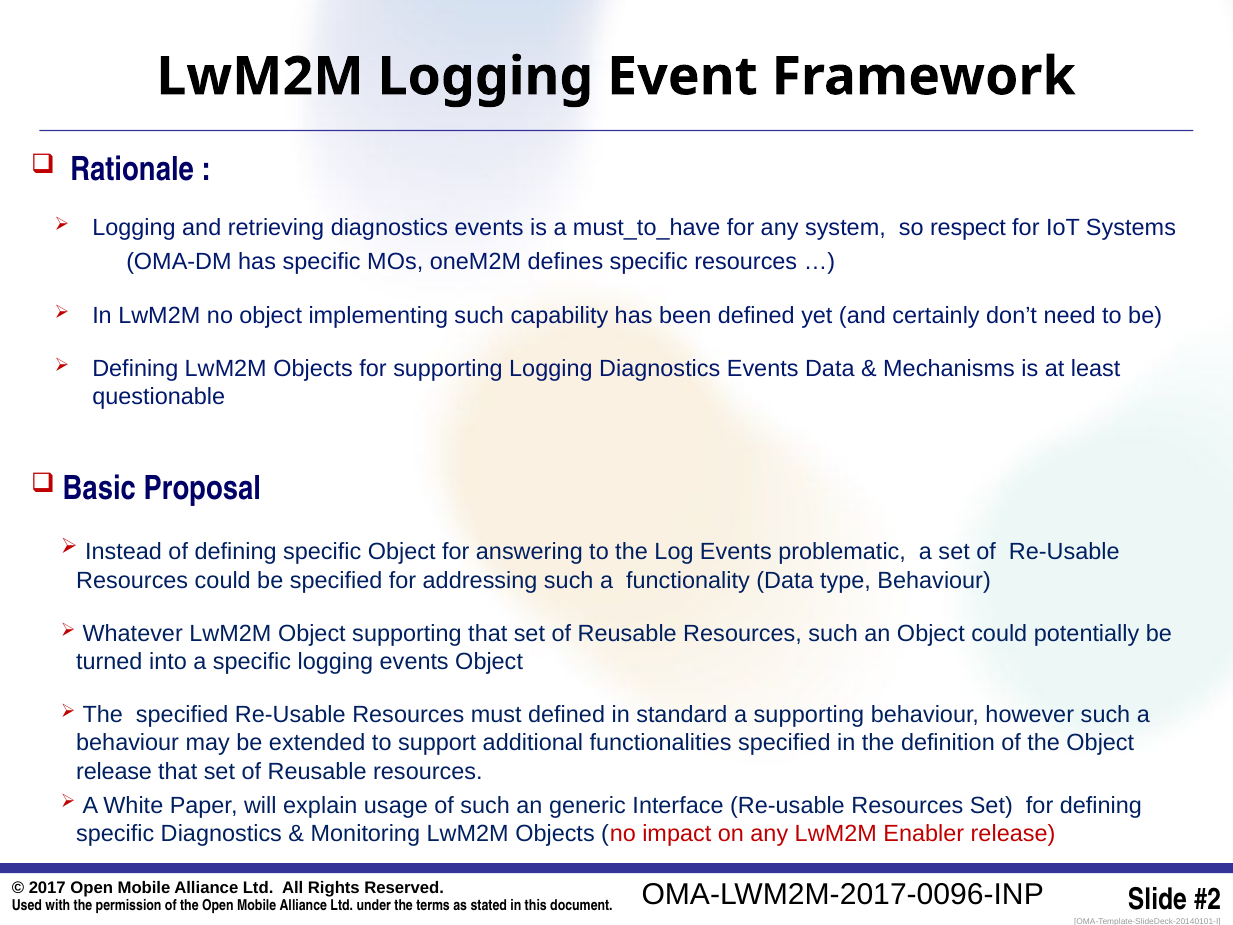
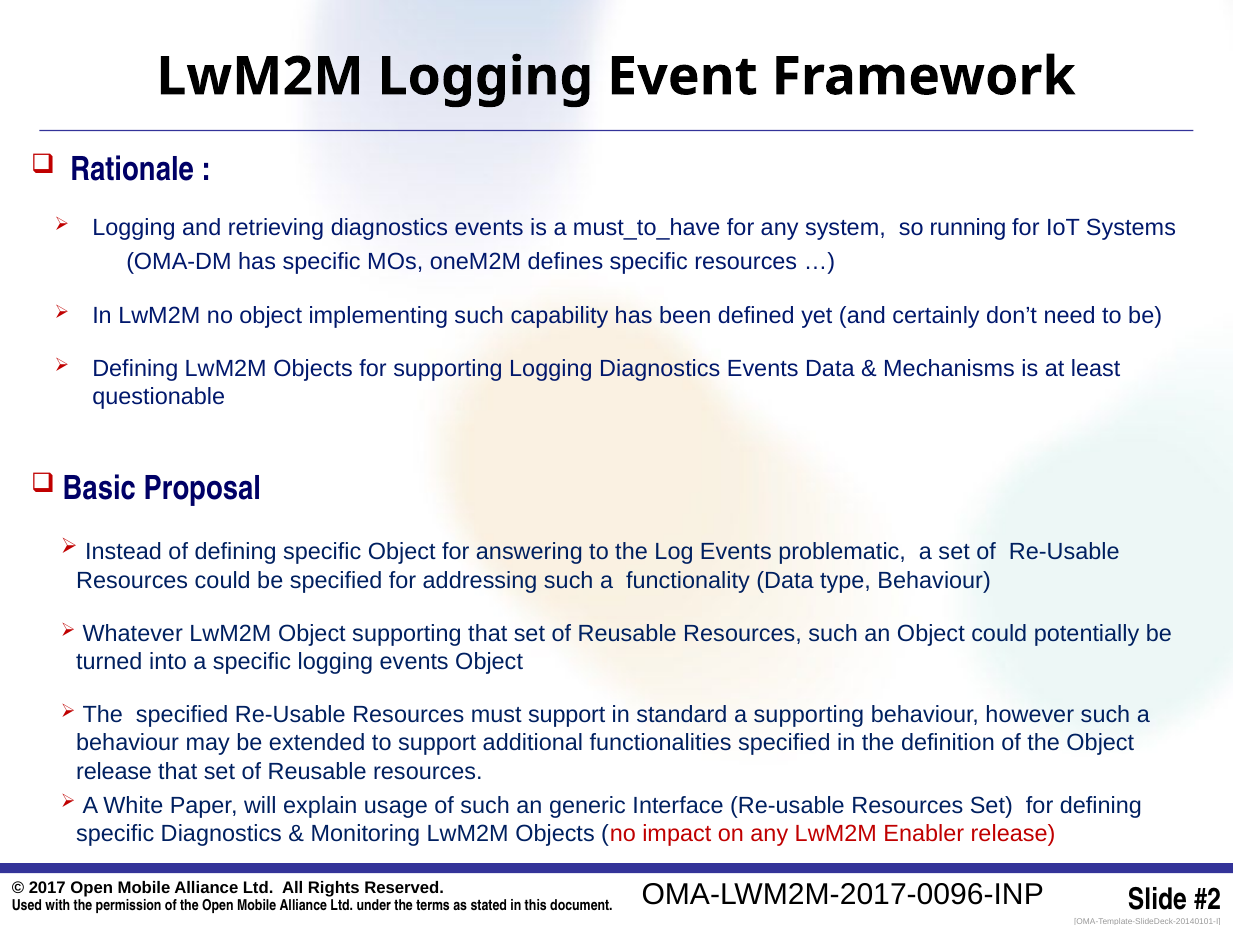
respect: respect -> running (968, 228)
must defined: defined -> support (567, 715)
